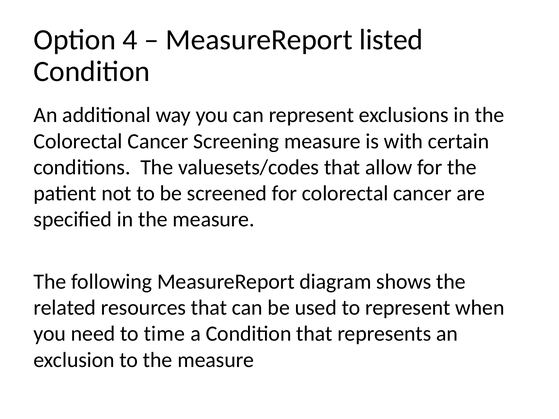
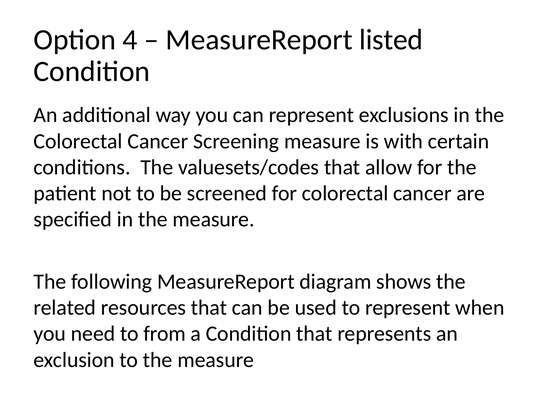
time: time -> from (165, 334)
